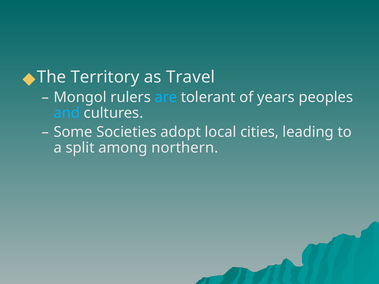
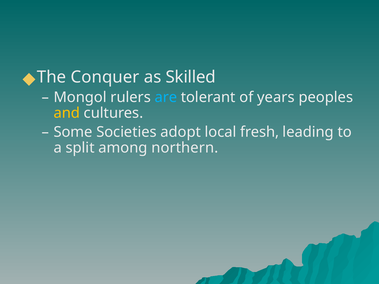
Territory: Territory -> Conquer (105, 77)
Travel: Travel -> Skilled (191, 77)
and colour: light blue -> yellow (67, 113)
cities: cities -> fresh (260, 132)
